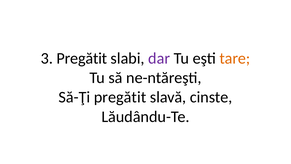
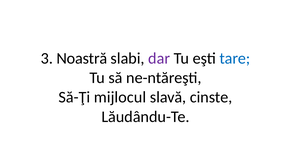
3 Pregătit: Pregătit -> Noastră (82, 58)
tare colour: orange -> blue (235, 58)
Să-Ţi pregătit: pregătit -> mijlocul (120, 97)
